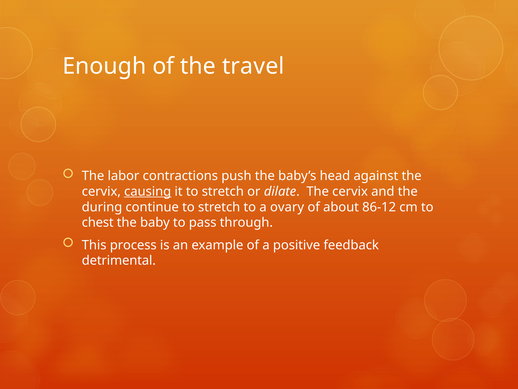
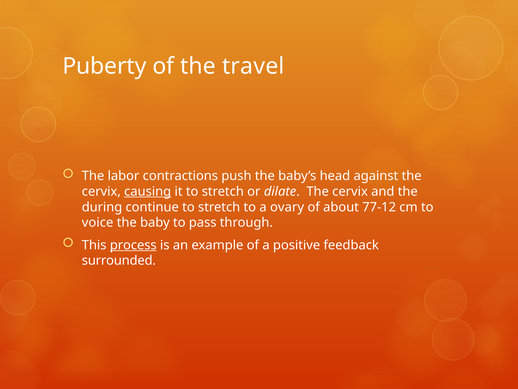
Enough: Enough -> Puberty (104, 66)
86-12: 86-12 -> 77-12 (379, 207)
chest: chest -> voice (98, 222)
process underline: none -> present (133, 245)
detrimental: detrimental -> surrounded (119, 260)
